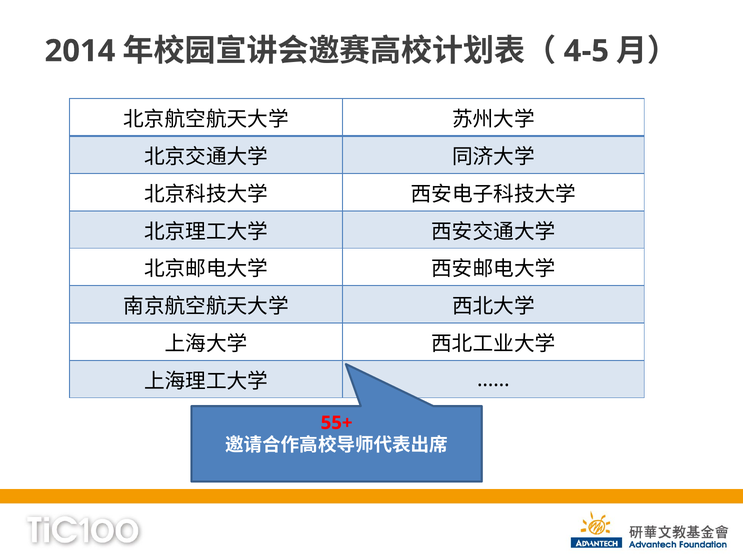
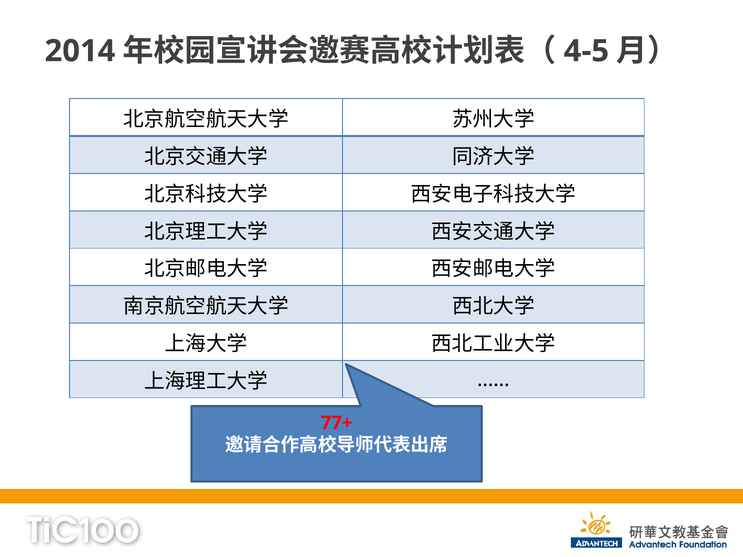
55+: 55+ -> 77+ (337, 423)
